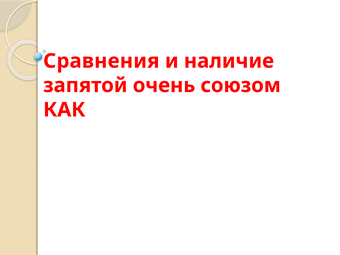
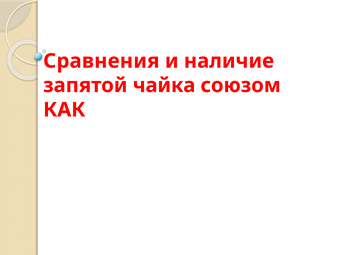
очень: очень -> чайка (164, 85)
